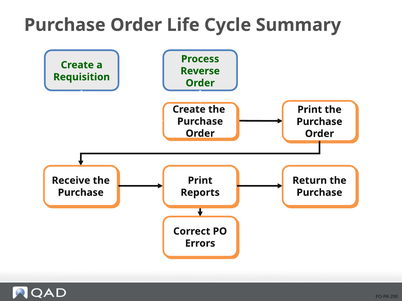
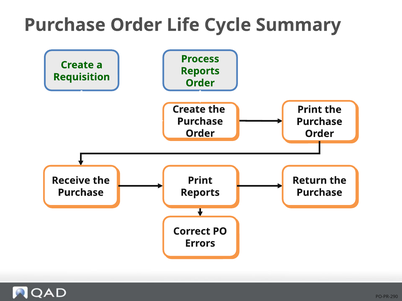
Reverse: Reverse -> Reports (200, 71)
